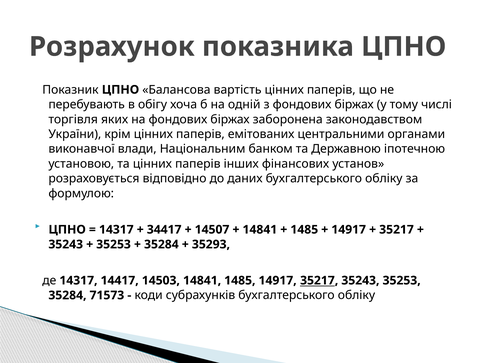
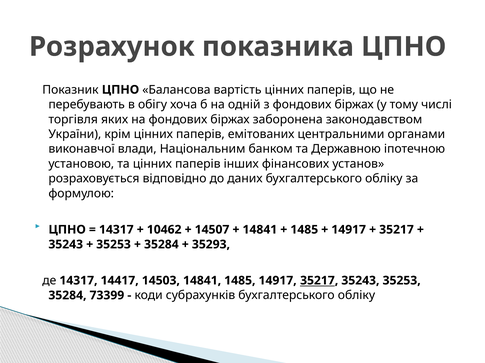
34417: 34417 -> 10462 (164, 230)
71573: 71573 -> 73399 (107, 296)
